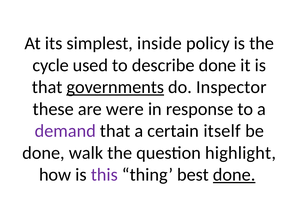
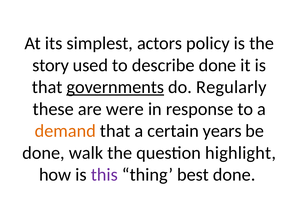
inside: inside -> actors (160, 43)
cycle: cycle -> story (51, 65)
Inspector: Inspector -> Regularly (231, 87)
demand colour: purple -> orange (65, 131)
itself: itself -> years (222, 131)
done underline: present -> none (234, 175)
